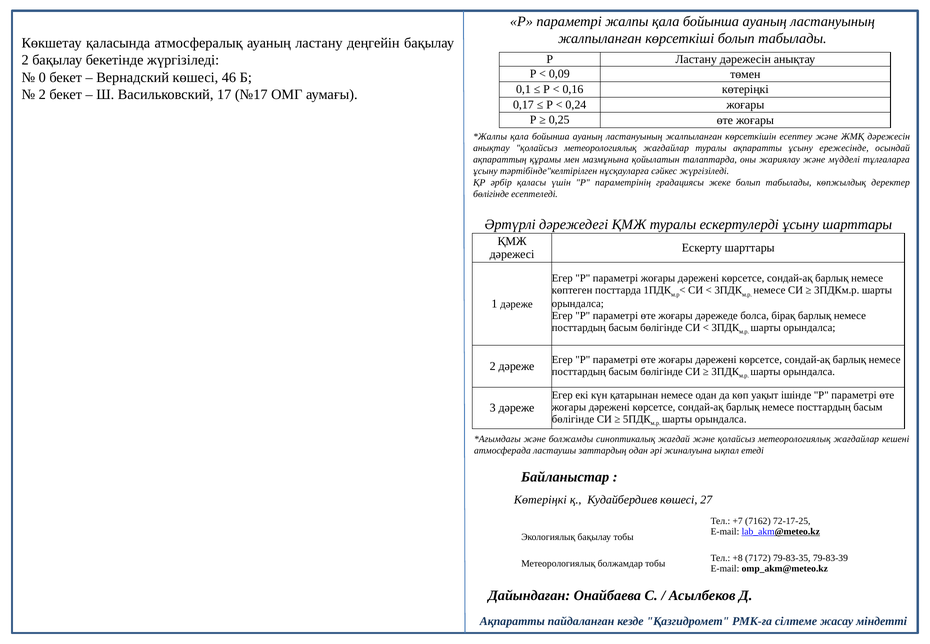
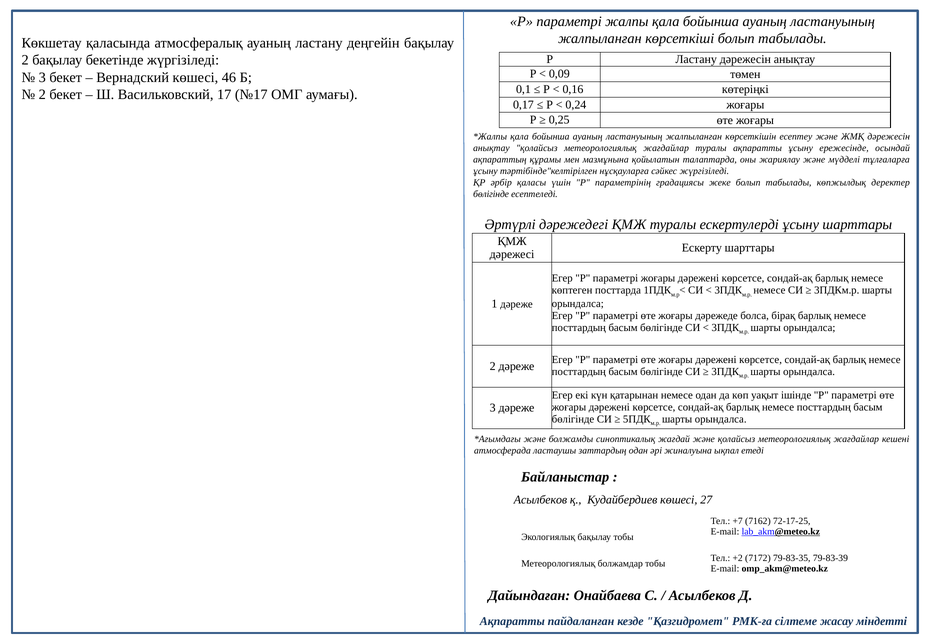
0: 0 -> 3 (42, 77)
Көтеріңкі: Көтеріңкі -> Асылбеков (540, 500)
+8: +8 -> +2 (738, 558)
